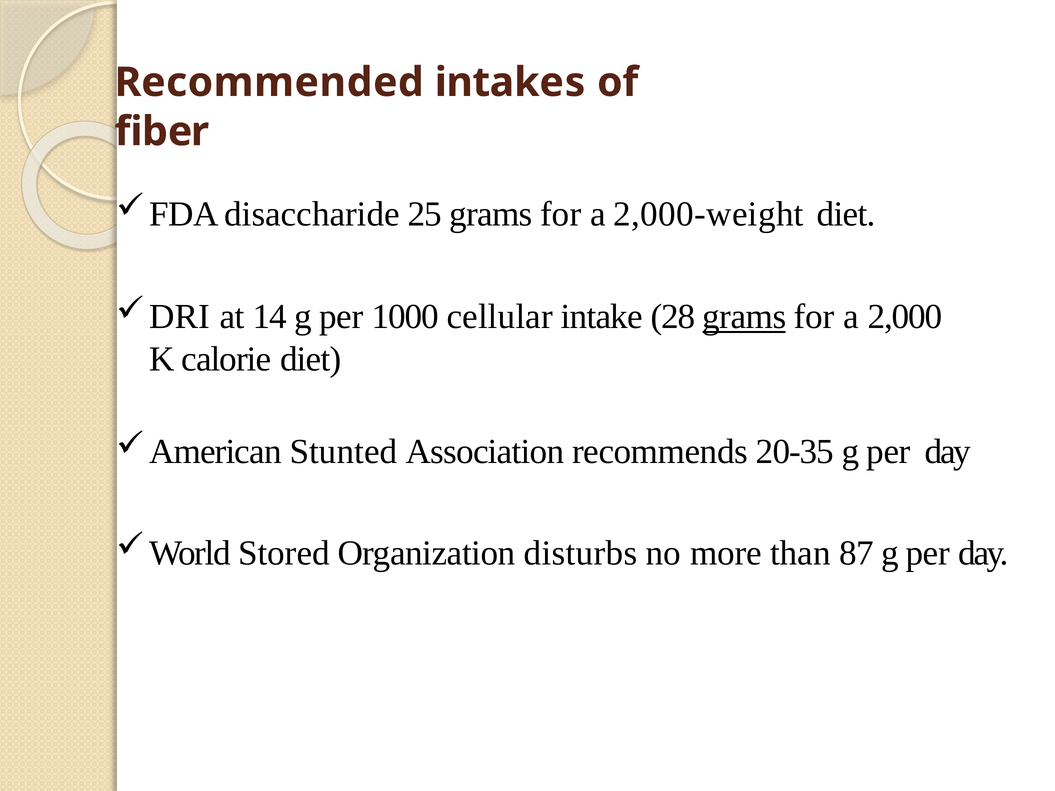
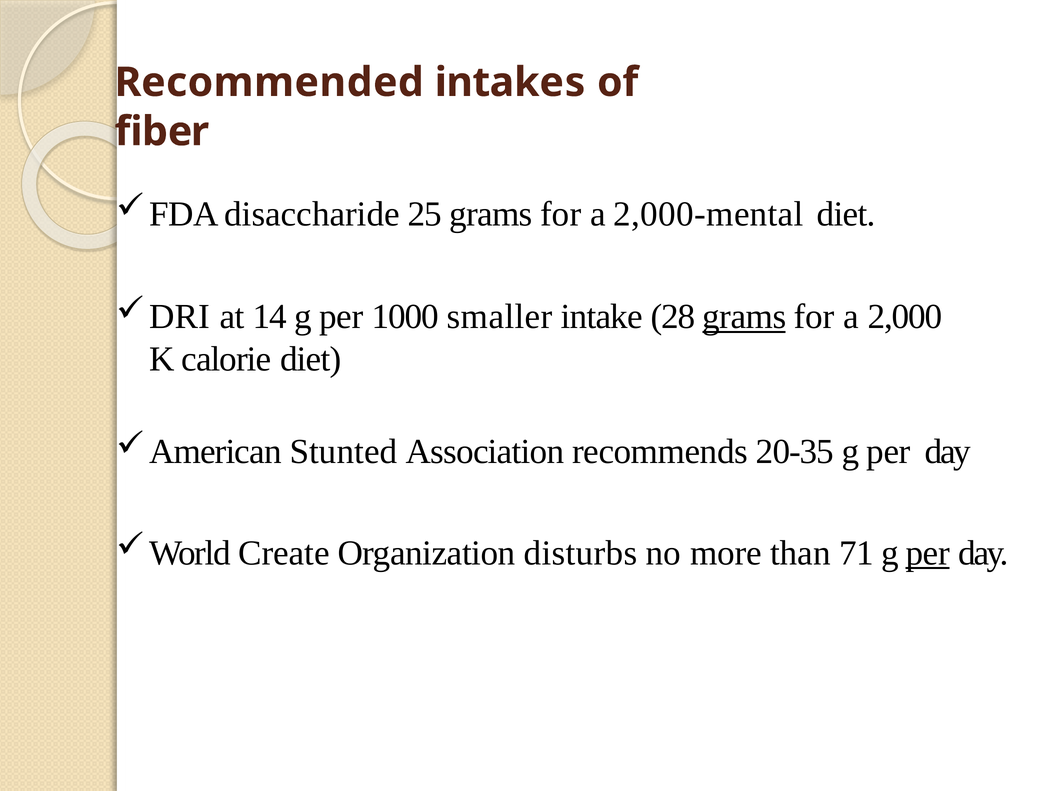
2,000-weight: 2,000-weight -> 2,000-mental (709, 214)
cellular: cellular -> smaller (500, 317)
Stored: Stored -> Create (284, 553)
87: 87 -> 71 (857, 553)
per underline: none -> present (928, 553)
